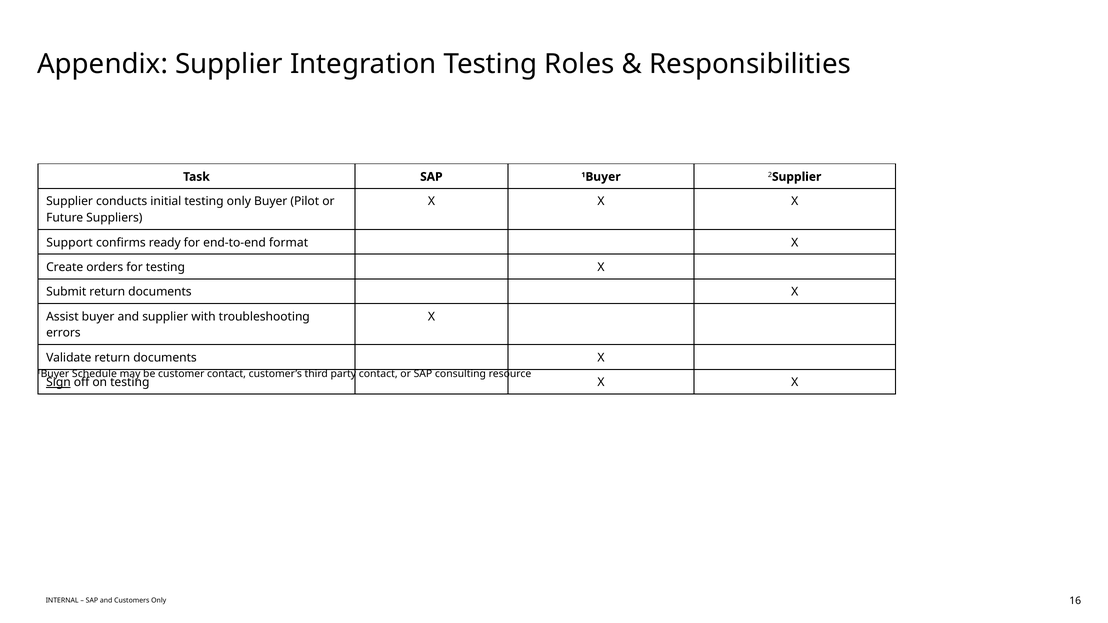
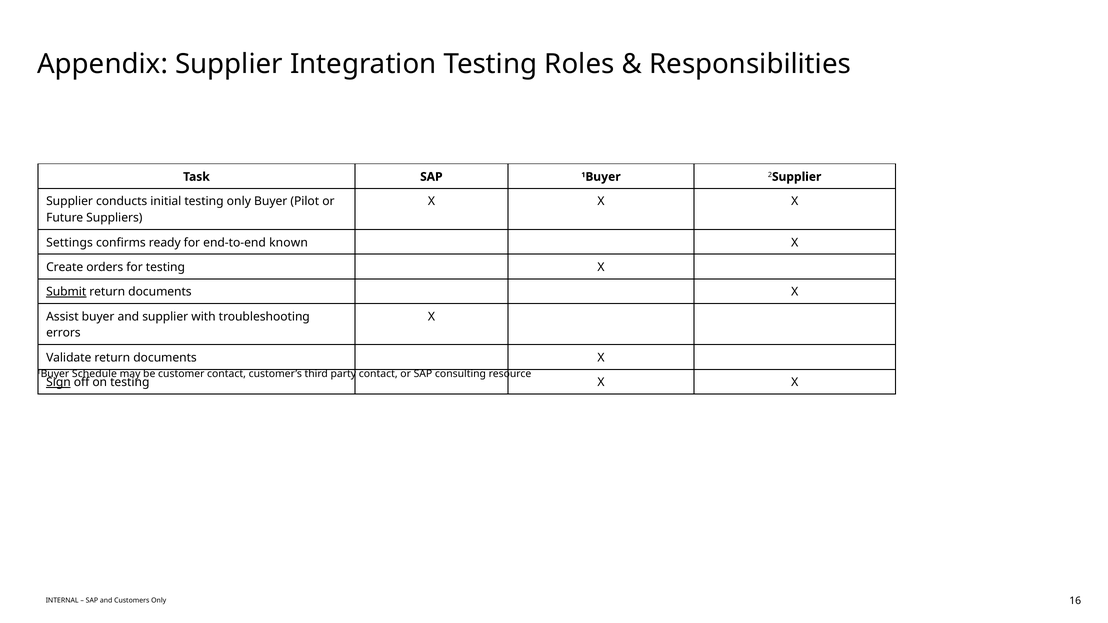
Support: Support -> Settings (70, 243)
format: format -> known (288, 243)
Submit underline: none -> present (66, 292)
